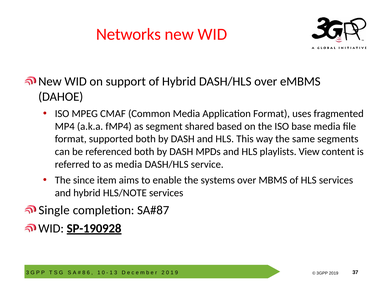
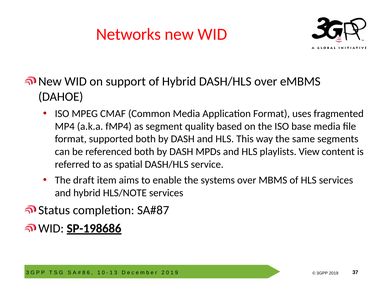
shared: shared -> quality (200, 126)
as media: media -> spatial (129, 164)
since: since -> draft (84, 180)
Single: Single -> Status (54, 210)
SP-190928: SP-190928 -> SP-198686 (94, 228)
